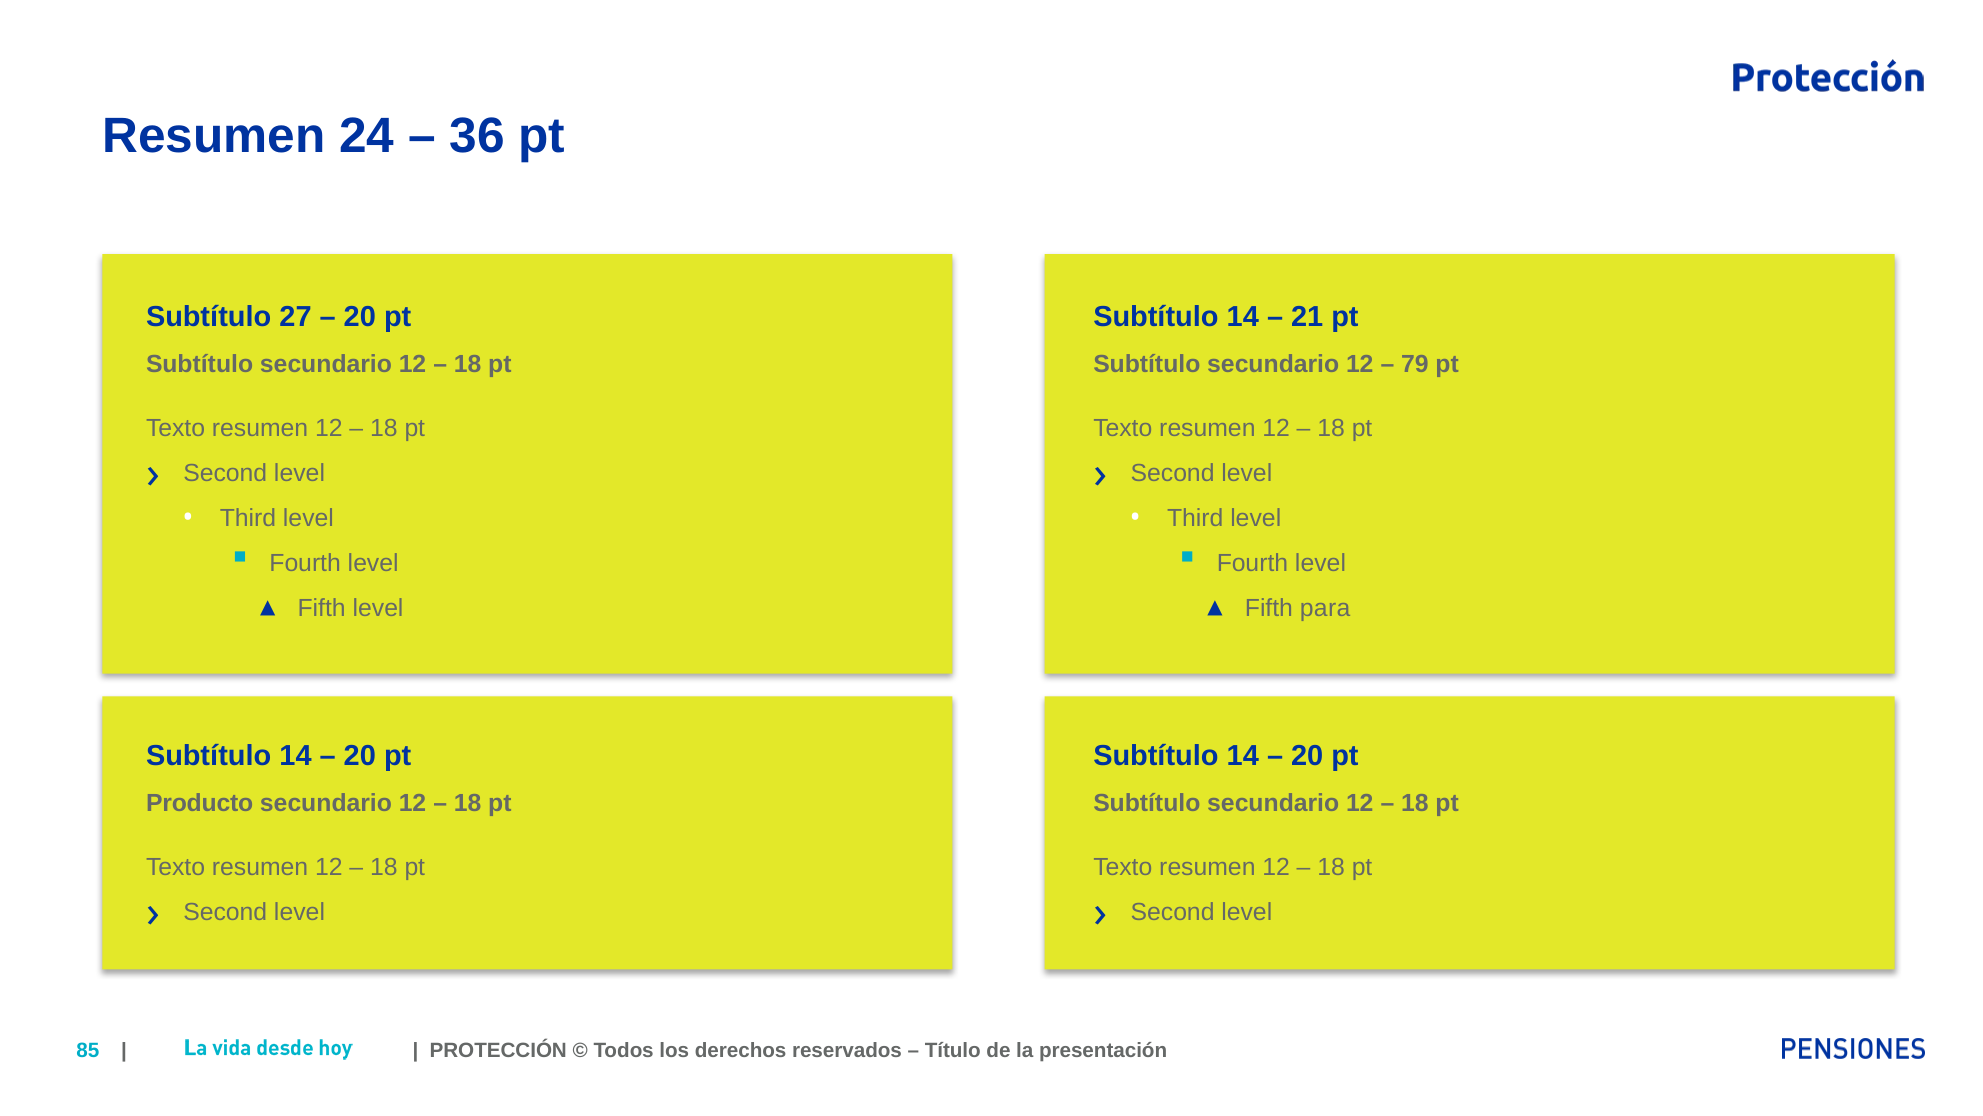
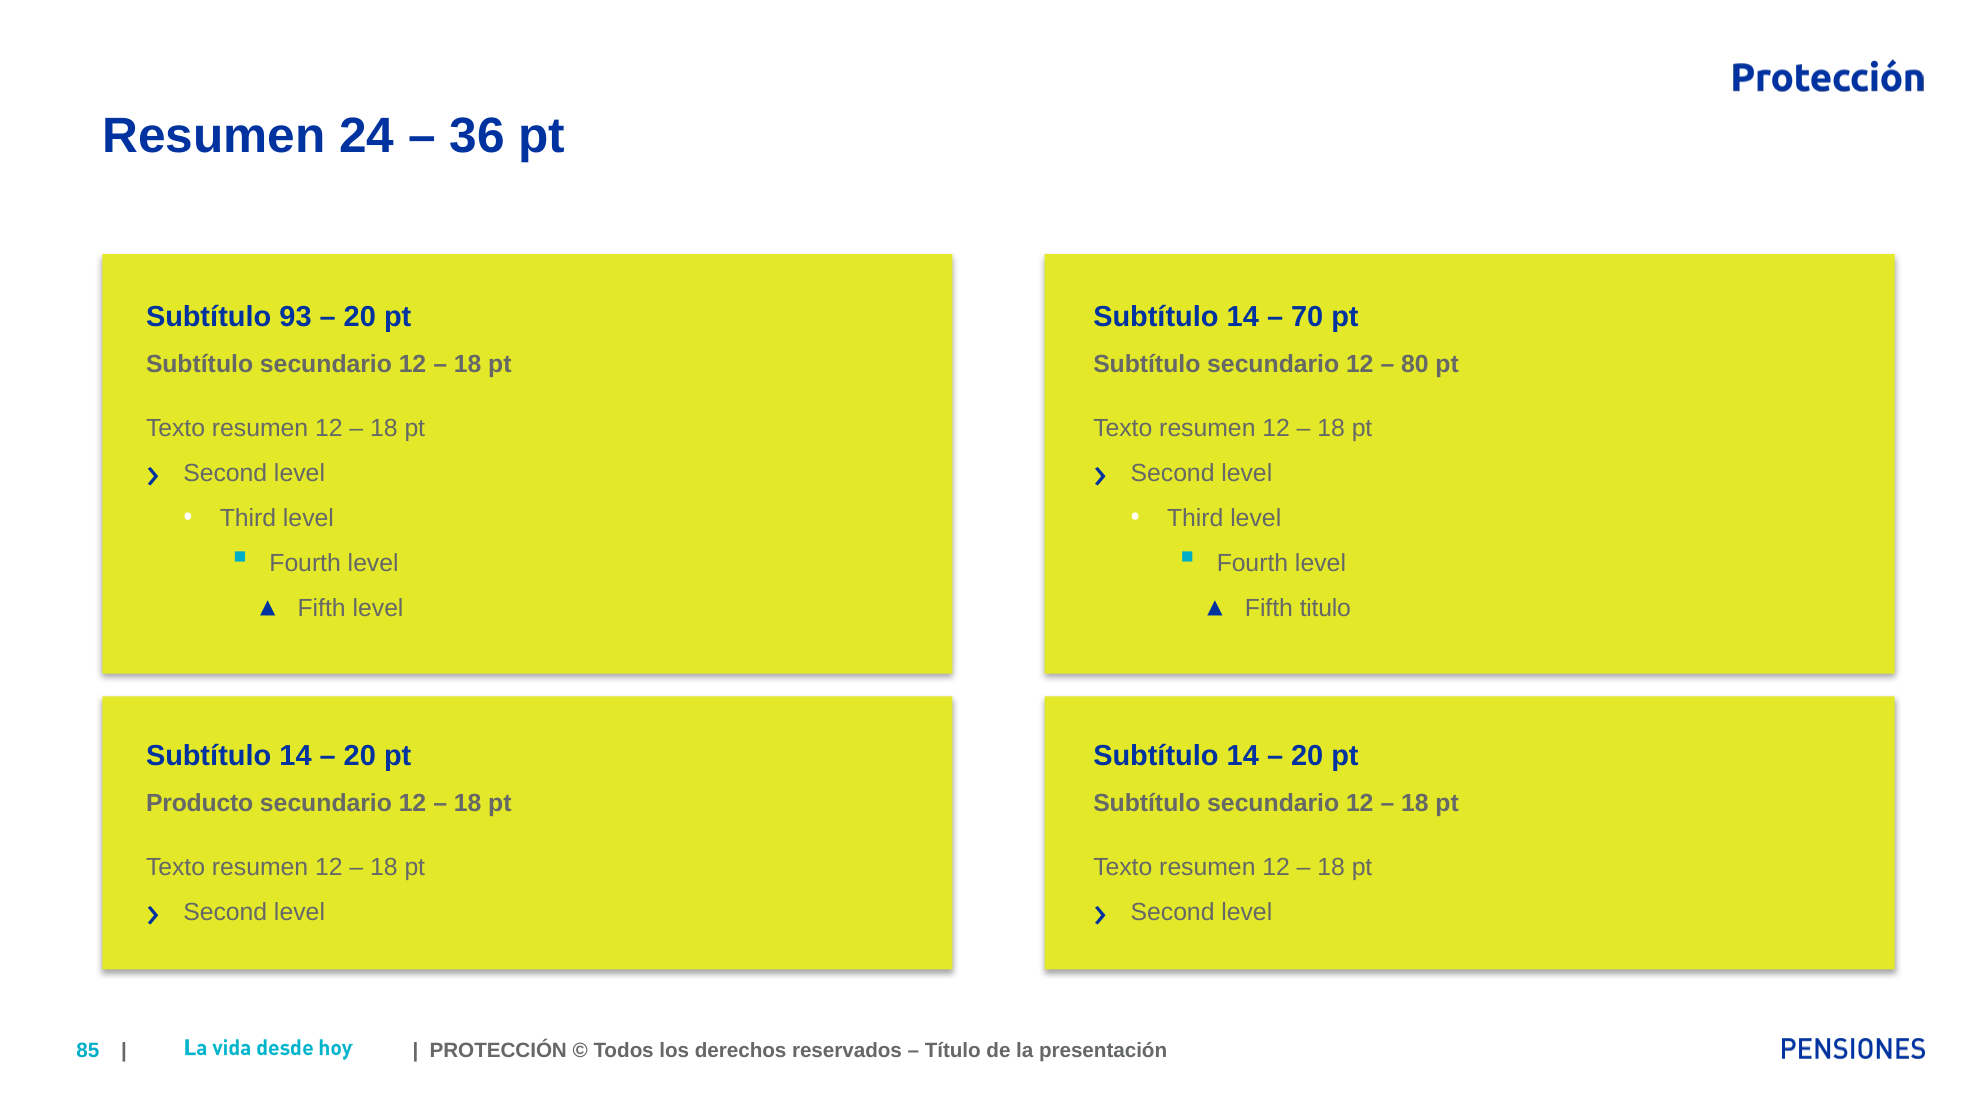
27: 27 -> 93 (296, 317)
21: 21 -> 70 (1307, 317)
79: 79 -> 80 (1415, 364)
para: para -> titulo (1325, 608)
